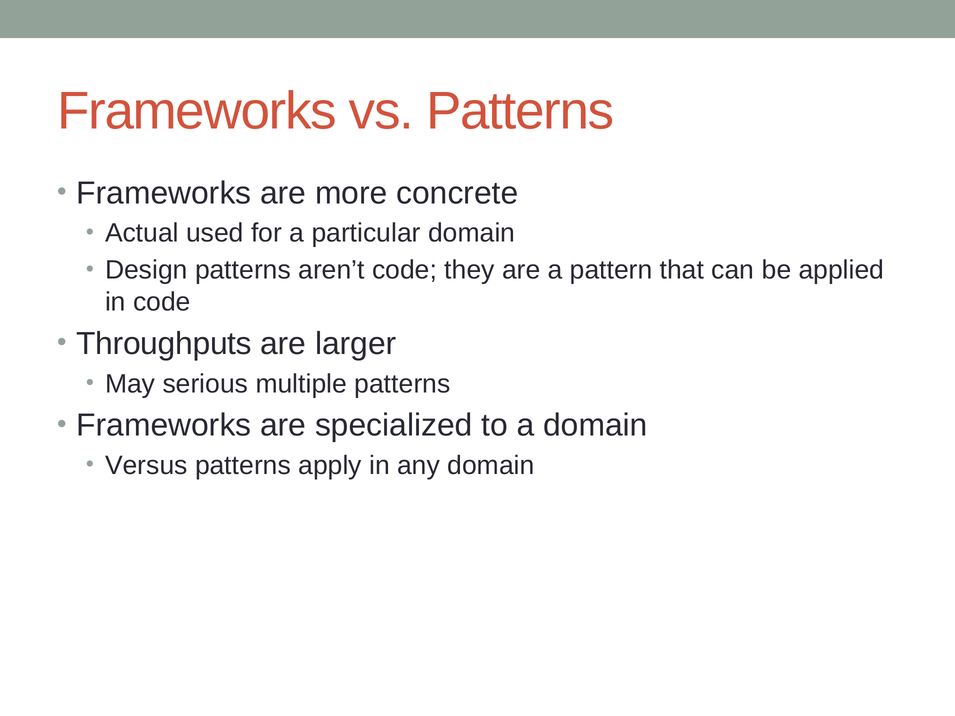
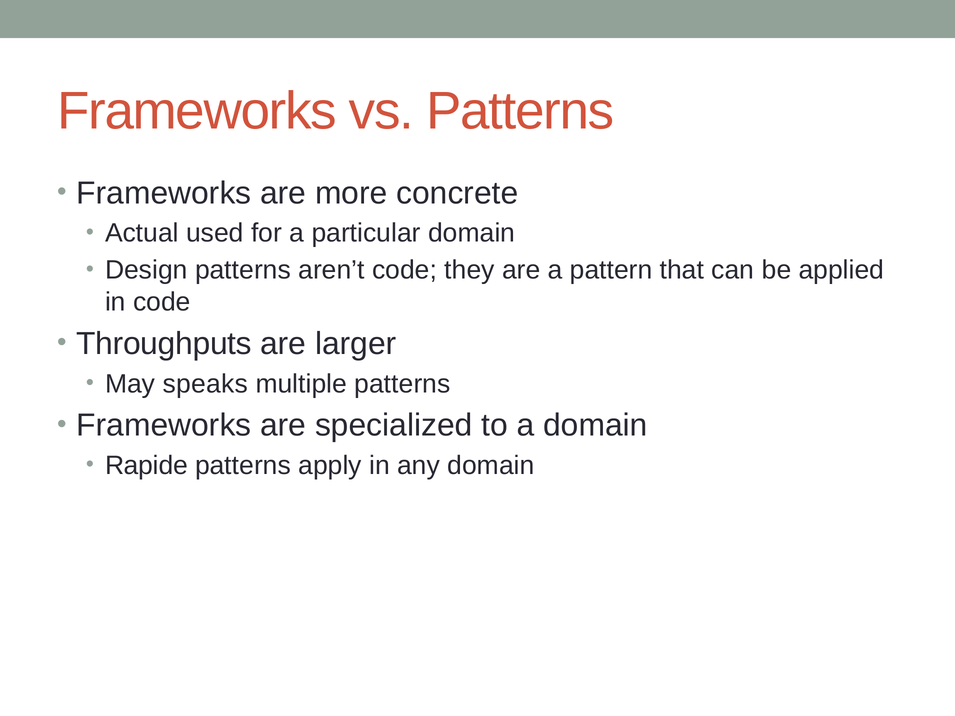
serious: serious -> speaks (205, 384)
Versus: Versus -> Rapide (146, 466)
